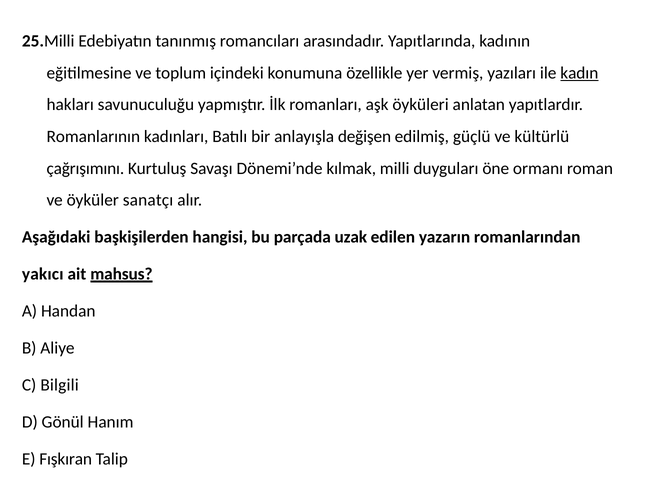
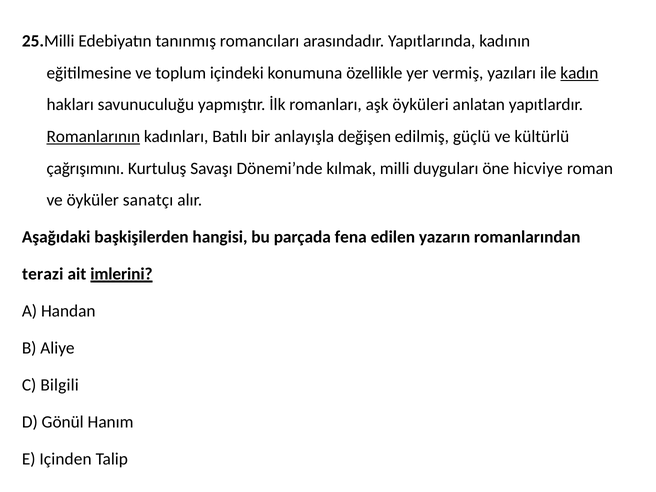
Romanlarının underline: none -> present (93, 137)
ormanı: ormanı -> hicviye (538, 168)
uzak: uzak -> fena (351, 237)
yakıcı: yakıcı -> terazi (43, 274)
mahsus: mahsus -> imlerini (121, 274)
Fışkıran: Fışkıran -> Içinden (65, 459)
